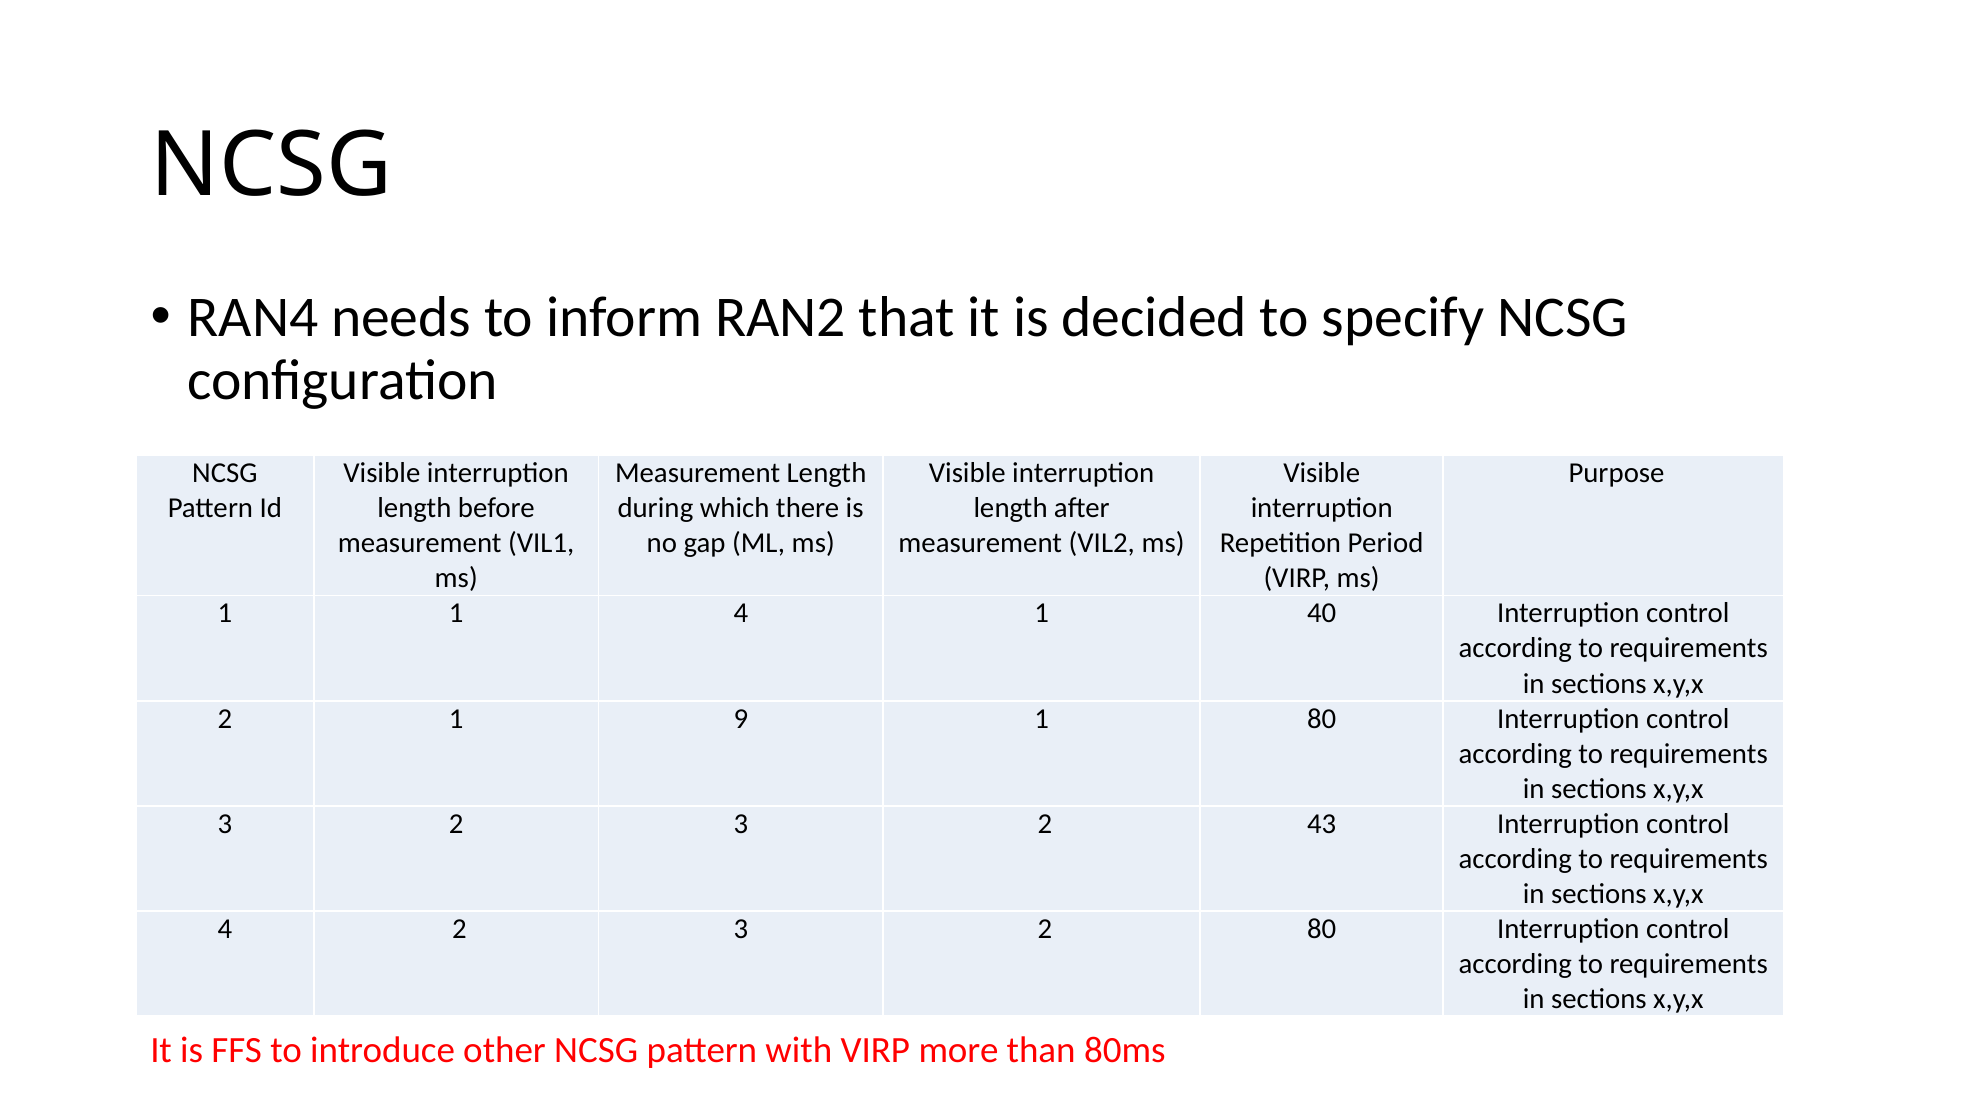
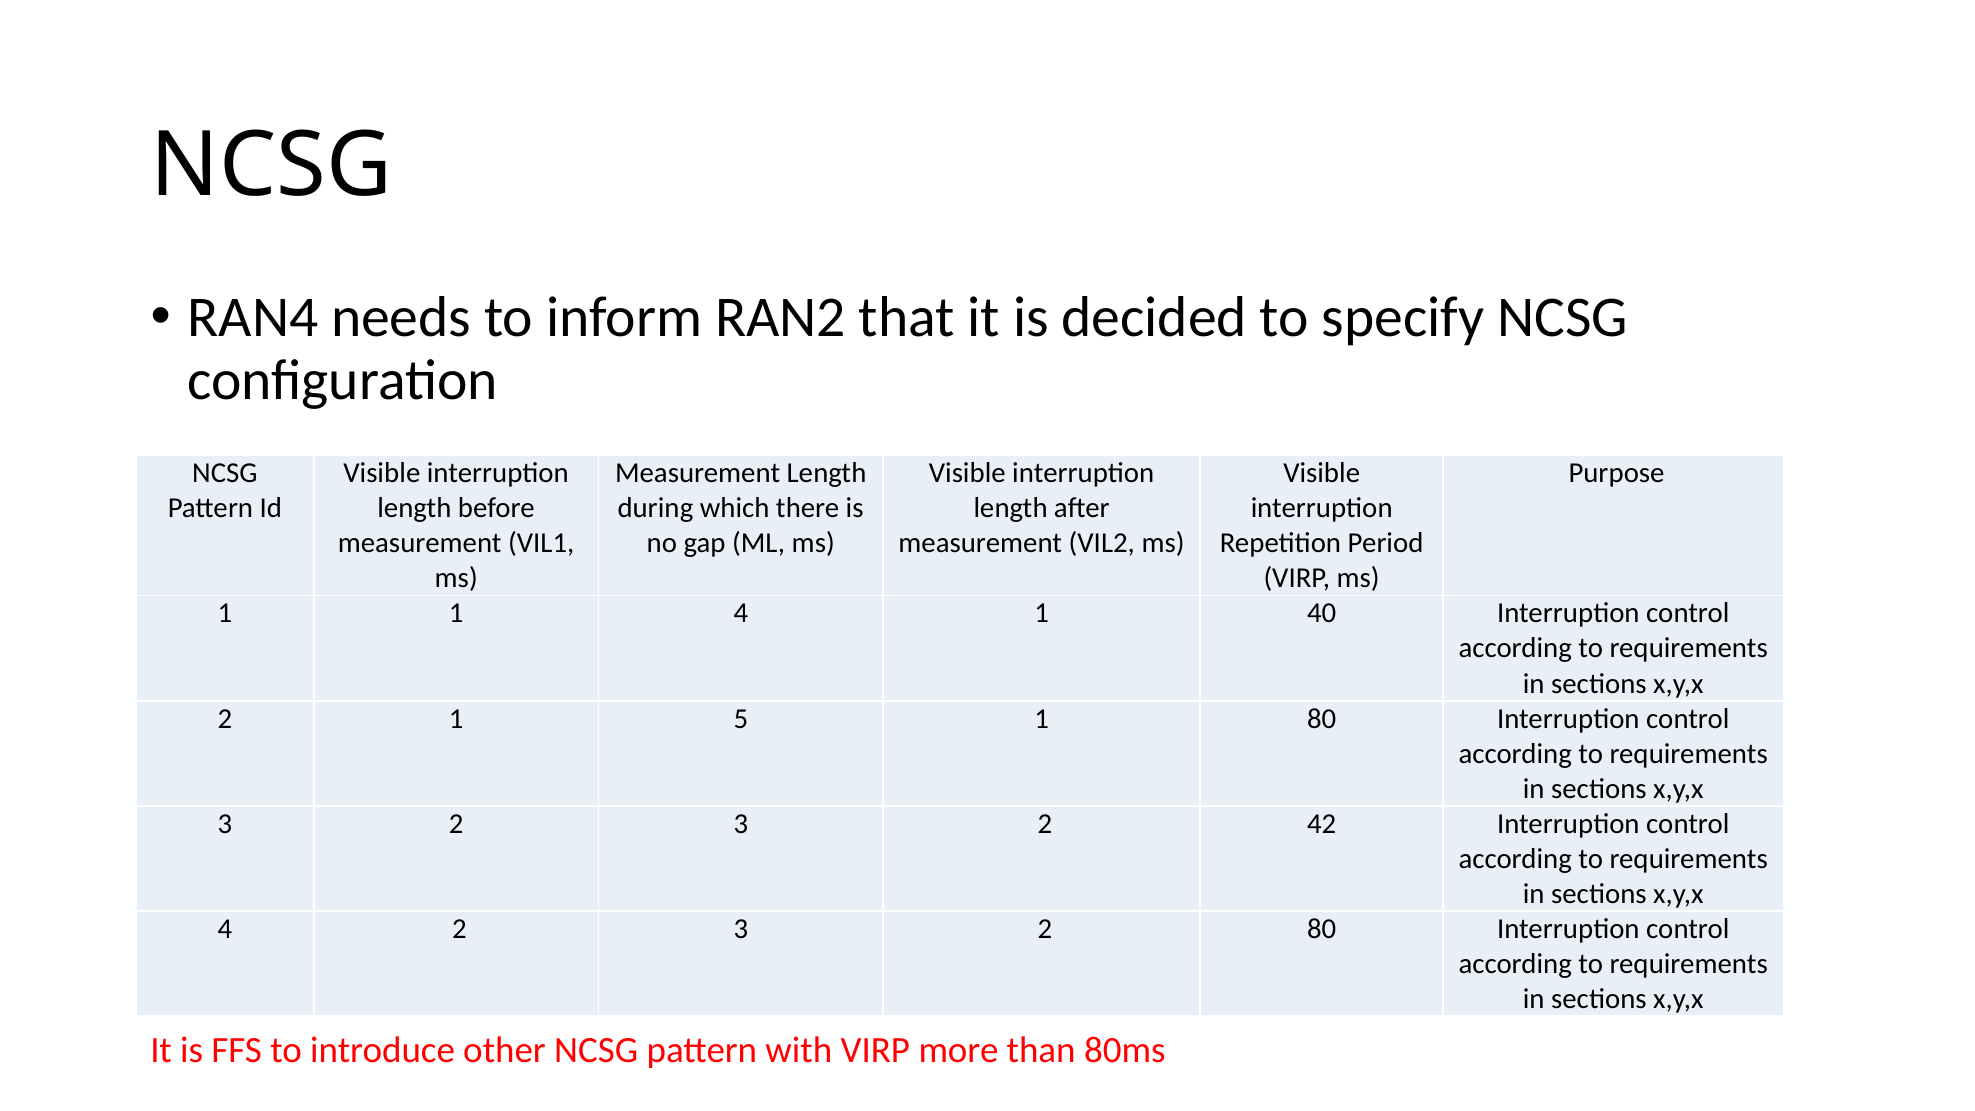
9: 9 -> 5 (741, 719)
43: 43 -> 42 (1322, 824)
